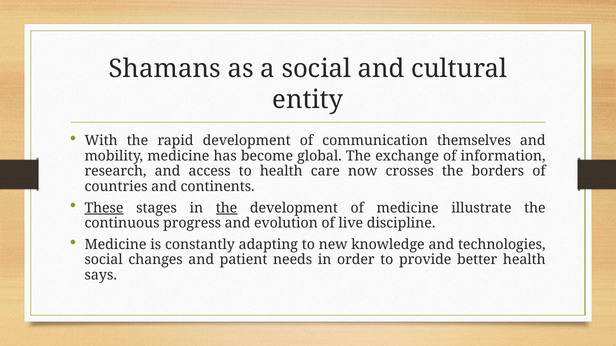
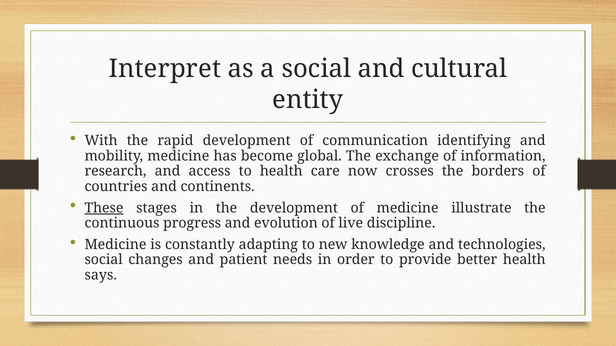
Shamans: Shamans -> Interpret (165, 69)
themselves: themselves -> identifying (474, 141)
the underline: present -> none (227, 208)
